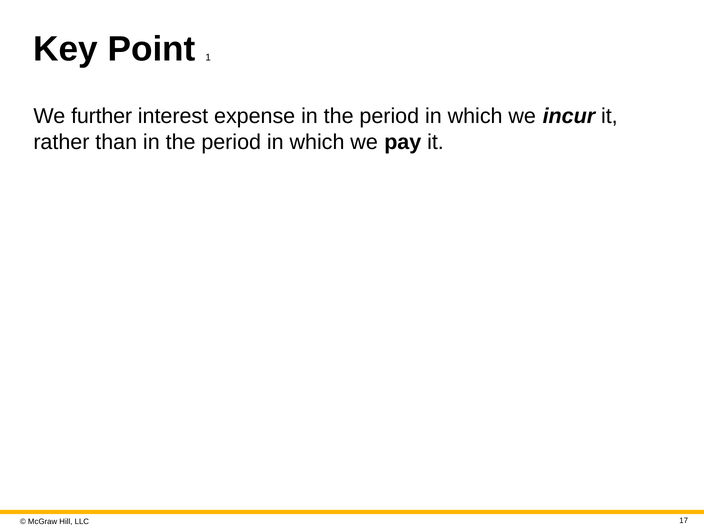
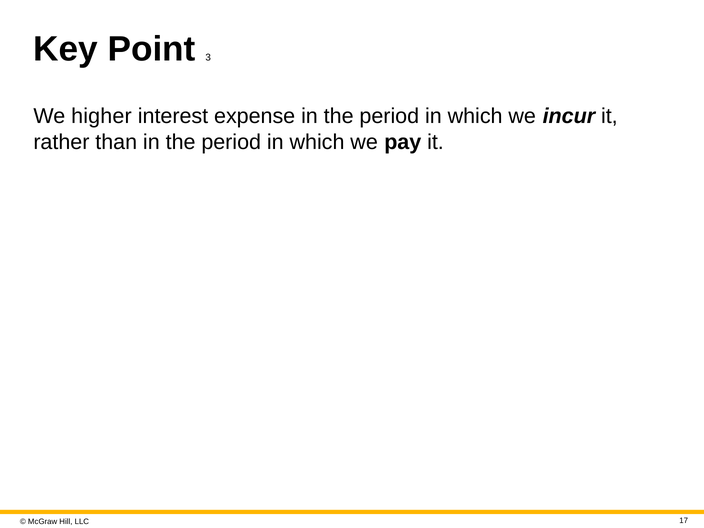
1: 1 -> 3 (208, 58)
further: further -> higher (101, 116)
